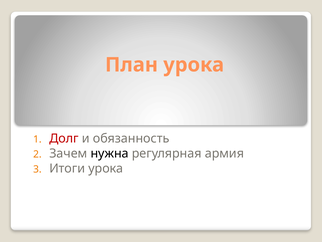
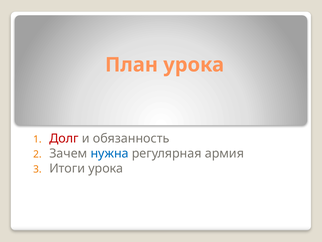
нужна colour: black -> blue (110, 153)
